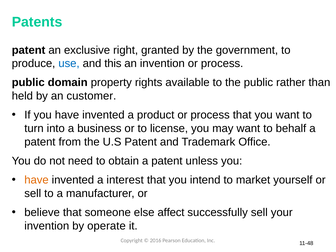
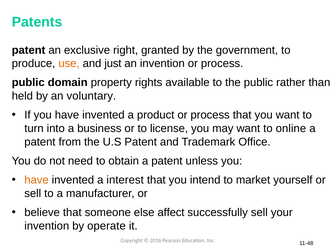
use colour: blue -> orange (69, 64)
this: this -> just (113, 64)
customer: customer -> voluntary (91, 96)
behalf: behalf -> online (291, 128)
